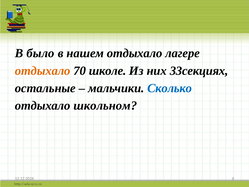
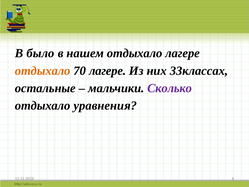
70 школе: школе -> лагере (108, 71)
33секциях: 33секциях -> 33классах (199, 71)
Сколько colour: blue -> purple (170, 88)
школьном: школьном -> уравнения (105, 105)
